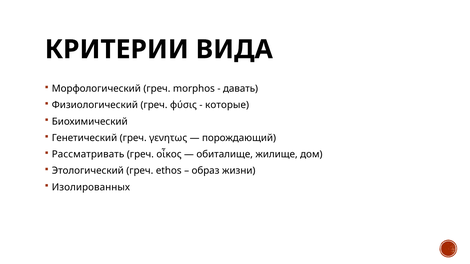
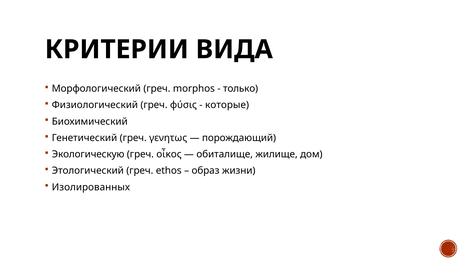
давать: давать -> только (241, 89)
Рассматривать: Рассматривать -> Экологическую (88, 155)
